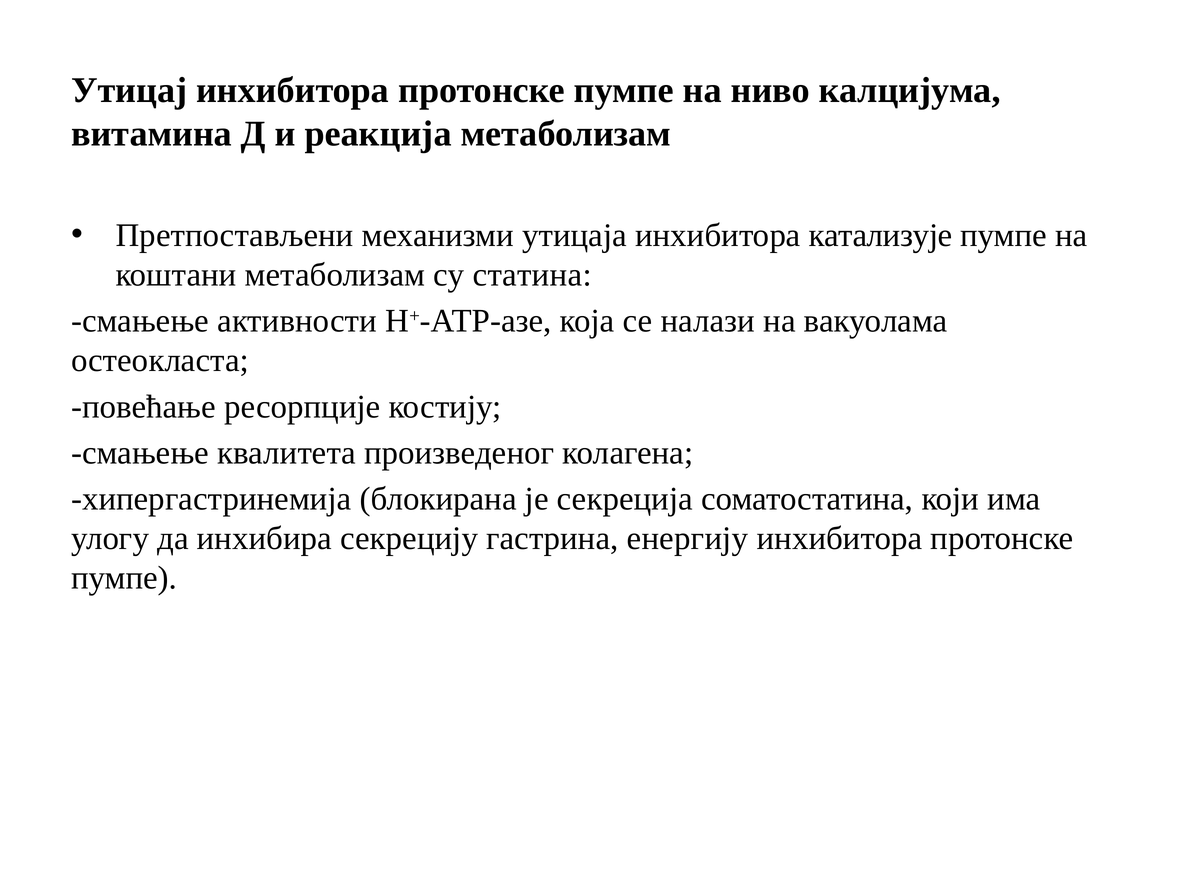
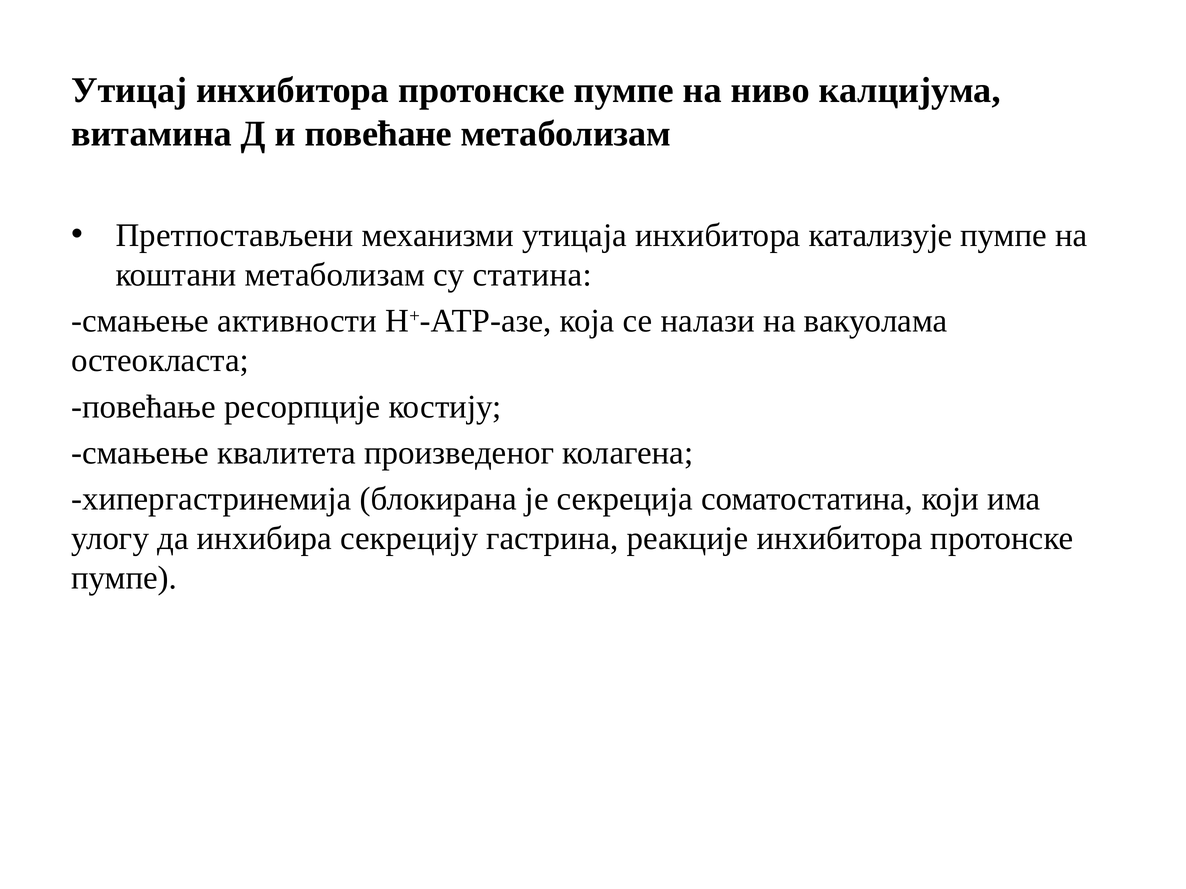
реакција: реакција -> повећане (378, 134)
енергију: енергију -> реакције (688, 539)
